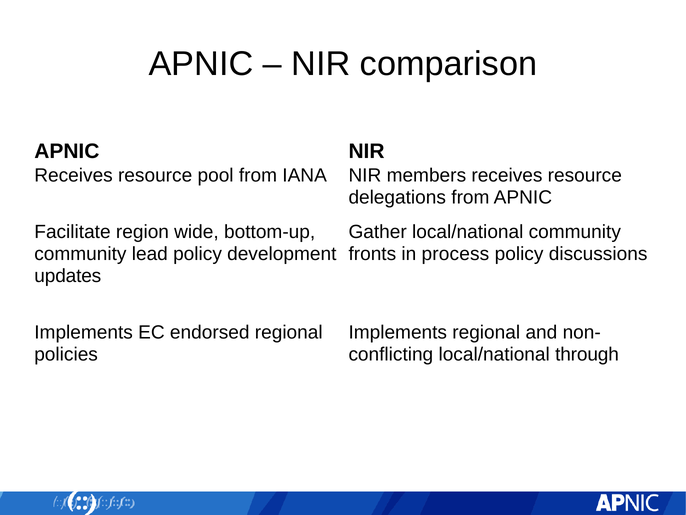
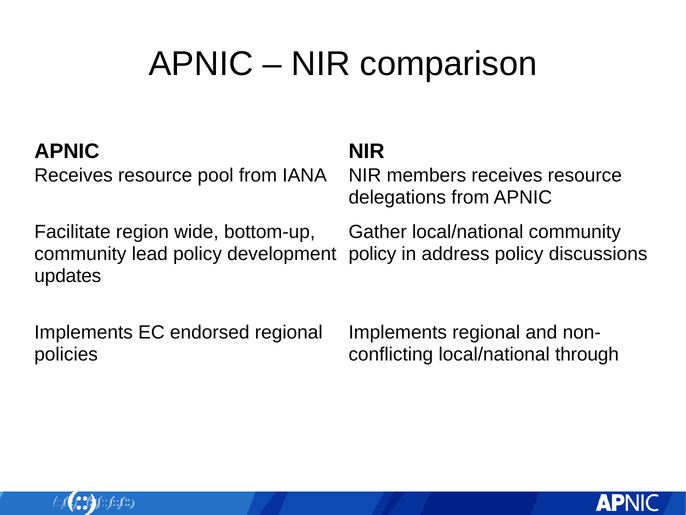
fronts: fronts -> policy (372, 254)
process: process -> address (456, 254)
